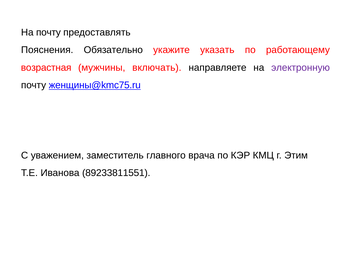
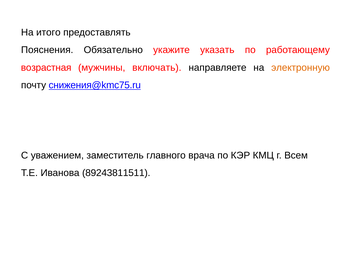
На почту: почту -> итого (48, 32)
электронную colour: purple -> orange (301, 68)
женщины@kmc75.ru: женщины@kmc75.ru -> снижения@kmc75.ru (95, 85)
Этим: Этим -> Всем (296, 156)
89233811551: 89233811551 -> 89243811511 (116, 173)
